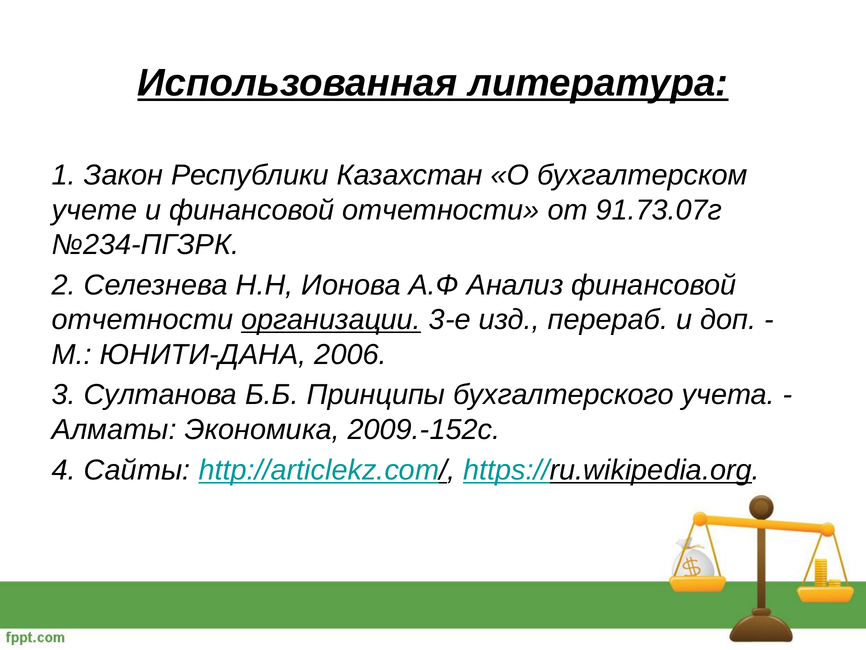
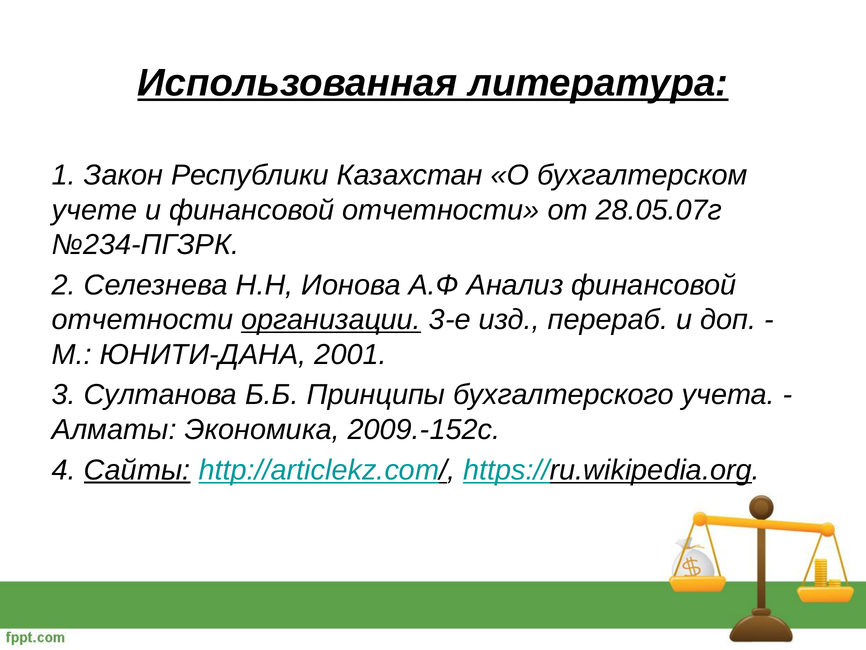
91.73.07г: 91.73.07г -> 28.05.07г (659, 210)
2006: 2006 -> 2001 (351, 354)
Сайты underline: none -> present (137, 470)
